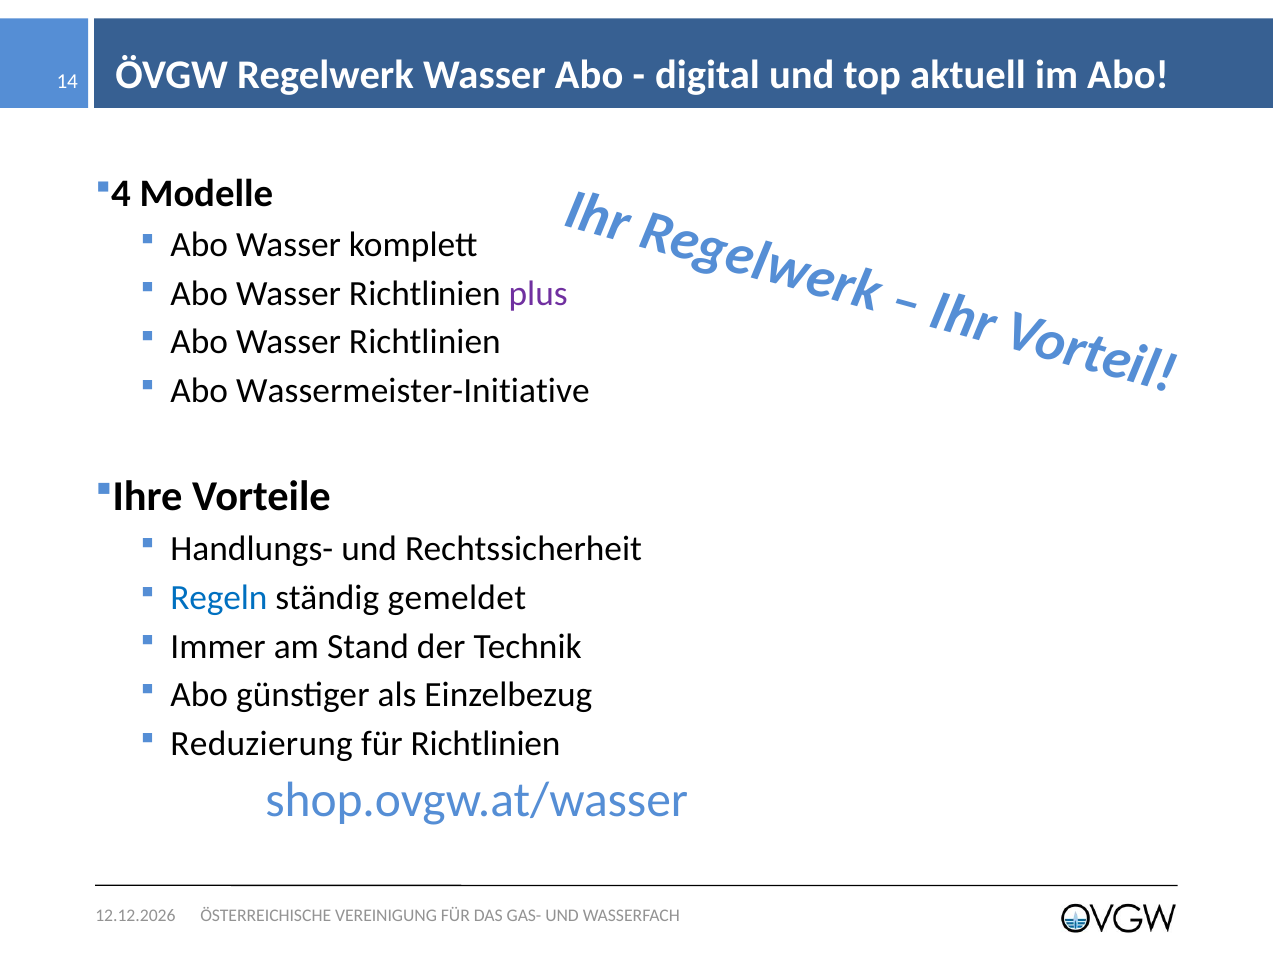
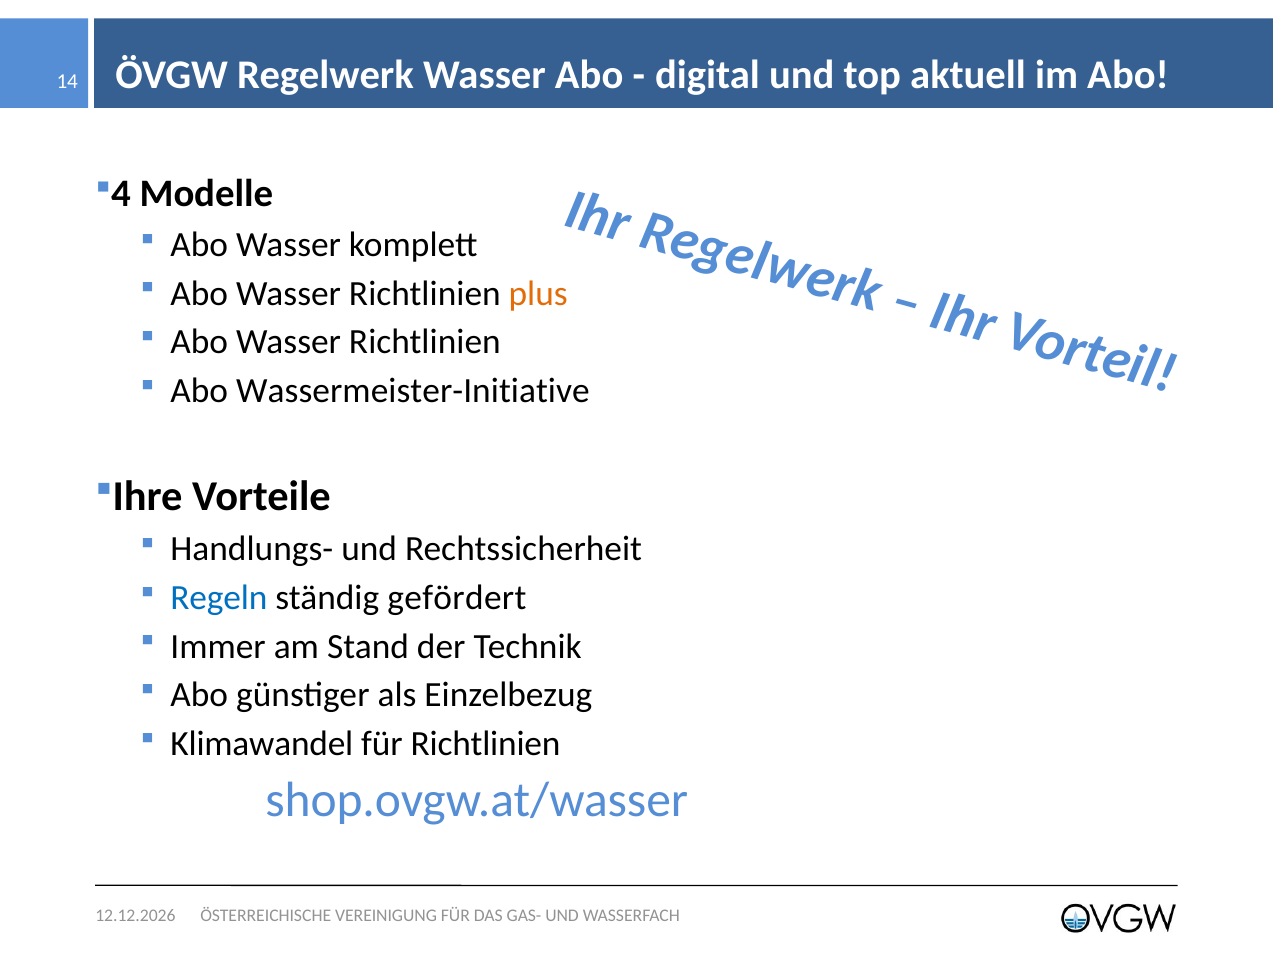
plus colour: purple -> orange (538, 293)
gemeldet: gemeldet -> gefördert (457, 597)
Reduzierung: Reduzierung -> Klimawandel (262, 744)
